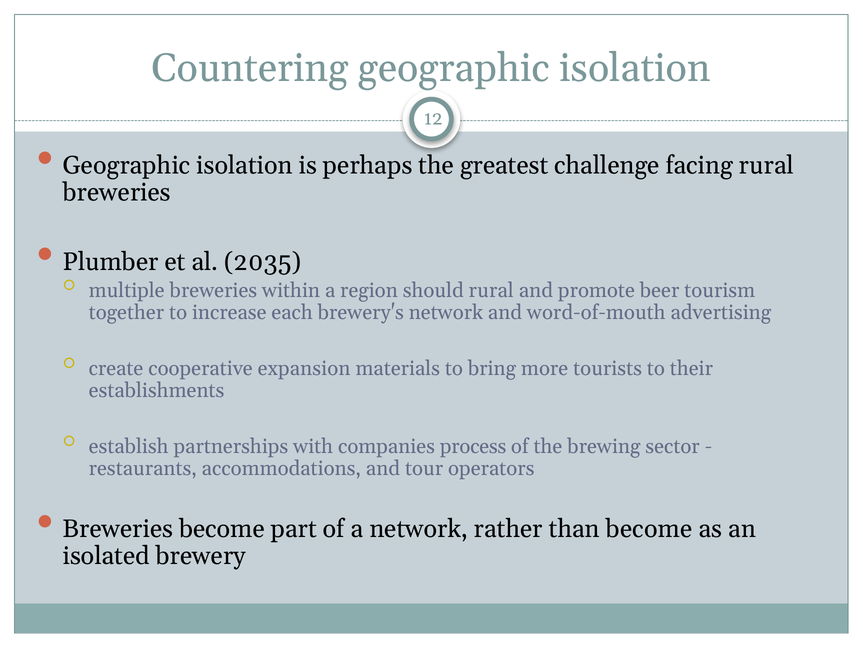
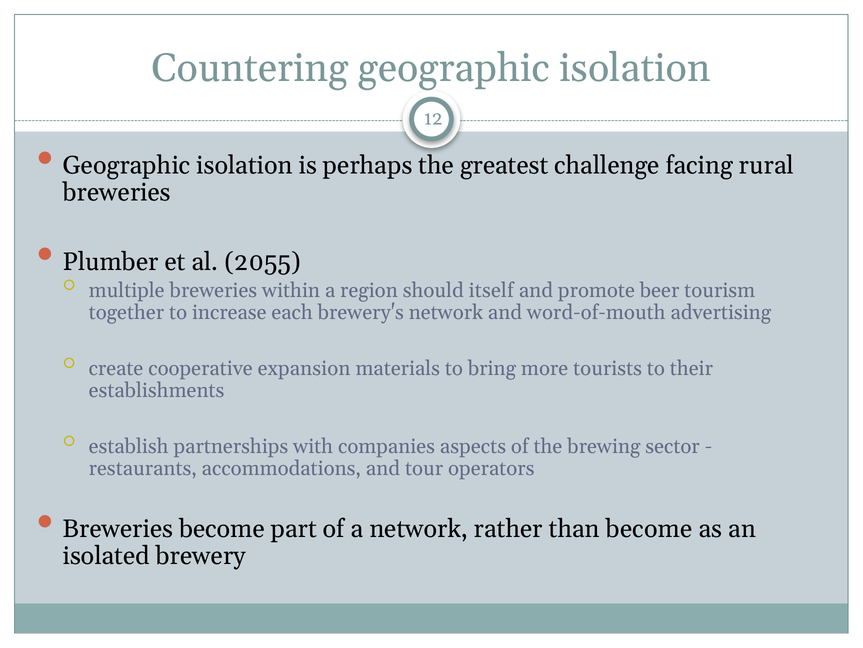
2035: 2035 -> 2055 (263, 261)
should rural: rural -> itself (491, 290)
process: process -> aspects (473, 446)
